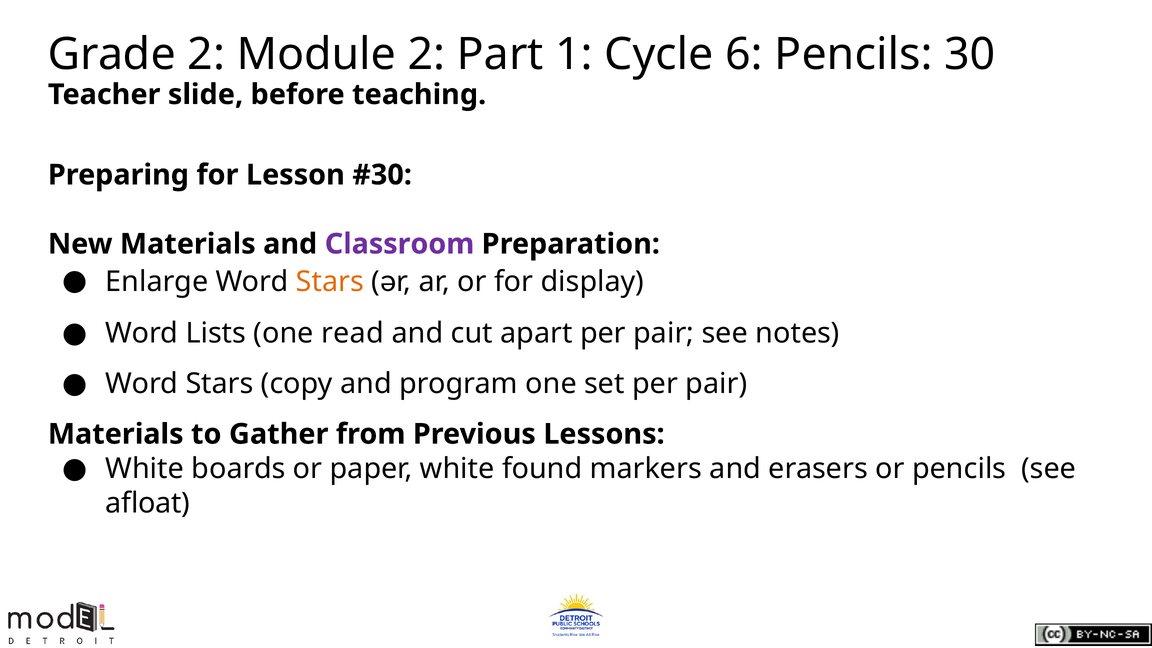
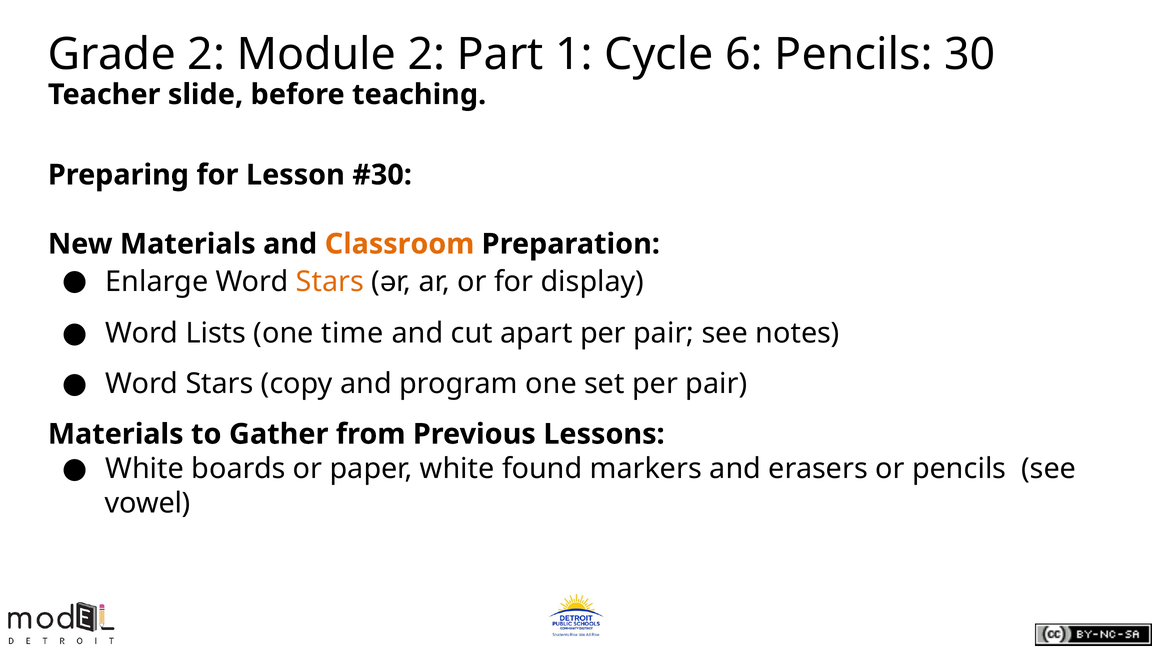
Classroom colour: purple -> orange (400, 244)
read: read -> time (352, 333)
afloat: afloat -> vowel (148, 503)
